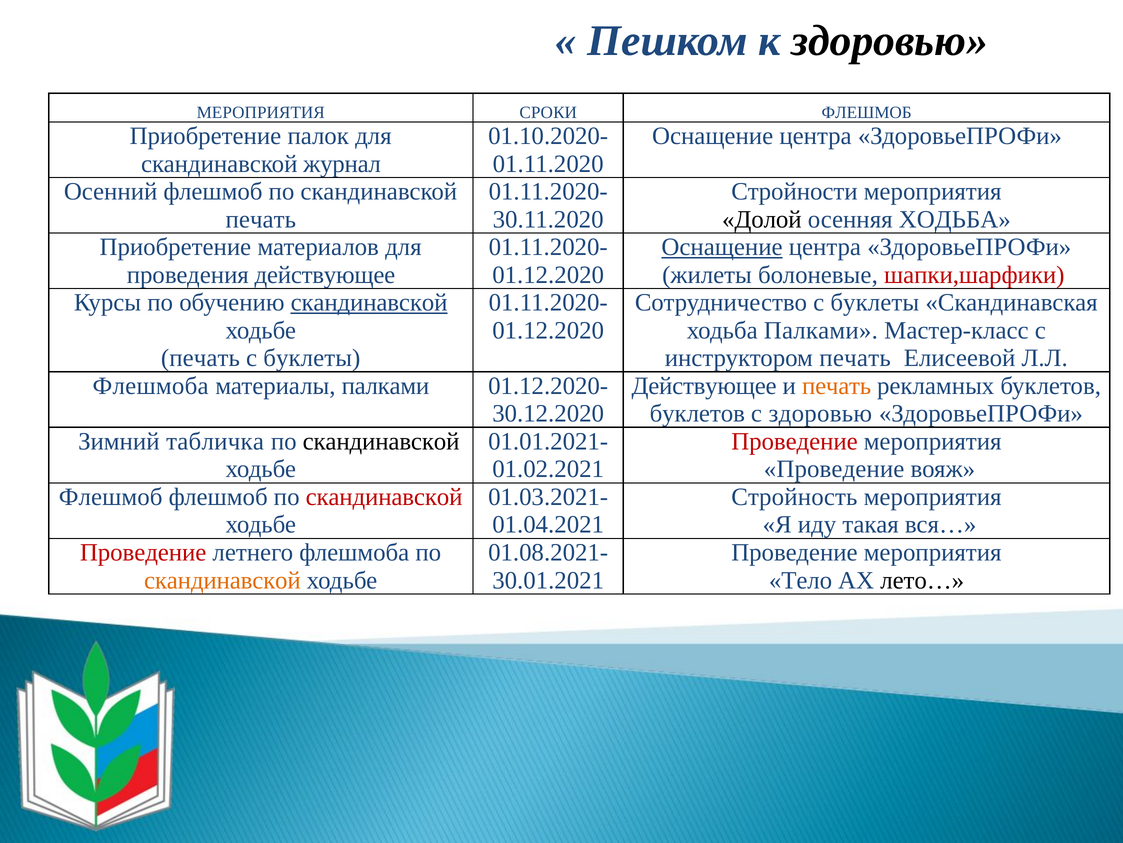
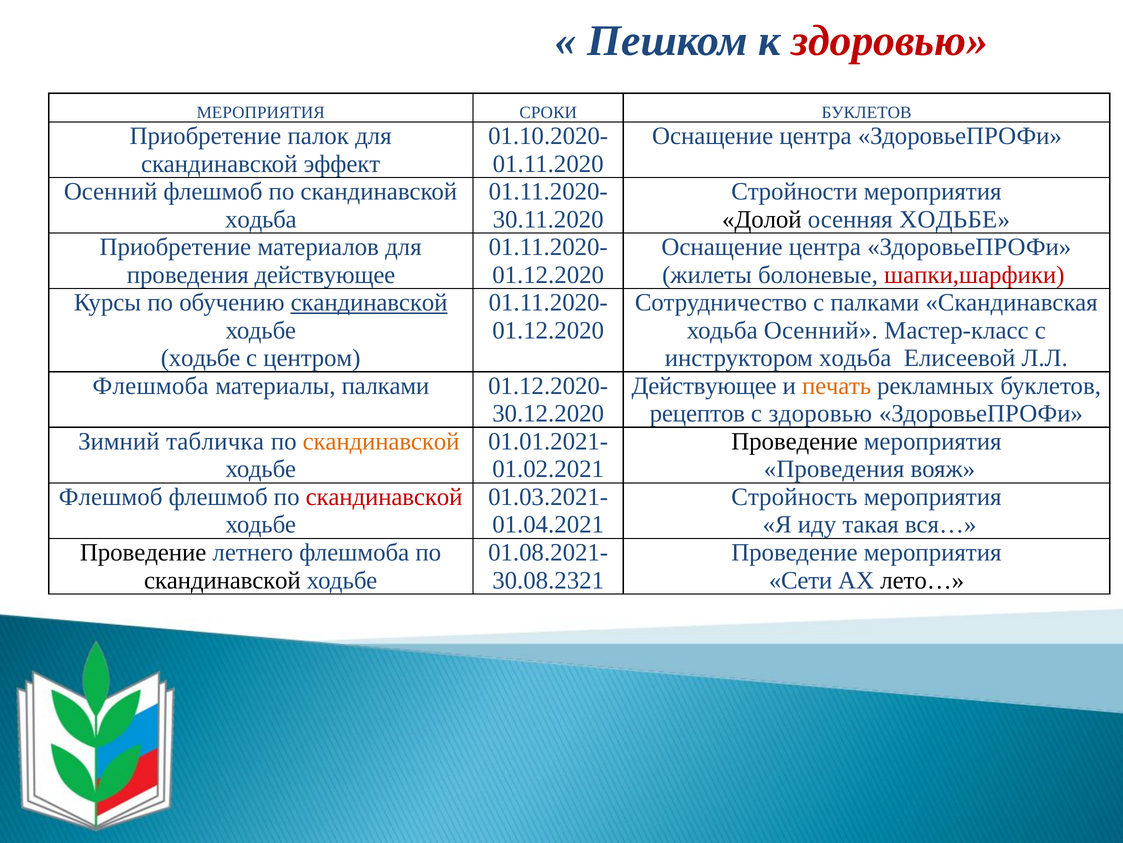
здоровью colour: black -> red (890, 41)
СРОКИ ФЛЕШМОБ: ФЛЕШМОБ -> БУКЛЕТОВ (867, 112)
журнал: журнал -> эффект (342, 164)
печать: печать -> ходьба (261, 219)
осенняя ХОДЬБА: ХОДЬБА -> ХОДЬБЕ (955, 219)
Оснащение underline: present -> none (722, 247)
Сотрудничество с буклеты: буклеты -> палками (875, 302)
ходьба Палками: Палками -> Осенний (821, 330)
печать: печать -> ходьбе (201, 358)
буклеты: буклеты -> центром (312, 358)
инструктором печать: печать -> ходьба (855, 358)
буклетов: буклетов -> рецептов (697, 413)
скандинавской colour: black -> orange (381, 441)
Проведение colour: red -> black (794, 441)
Проведение: Проведение -> Проведения (834, 469)
Проведение colour: red -> black (143, 552)
скандинавской colour: orange -> black (222, 580)
30.01.2021: 30.01.2021 -> 30.08.2321 (548, 580)
Тело: Тело -> Сети (801, 580)
